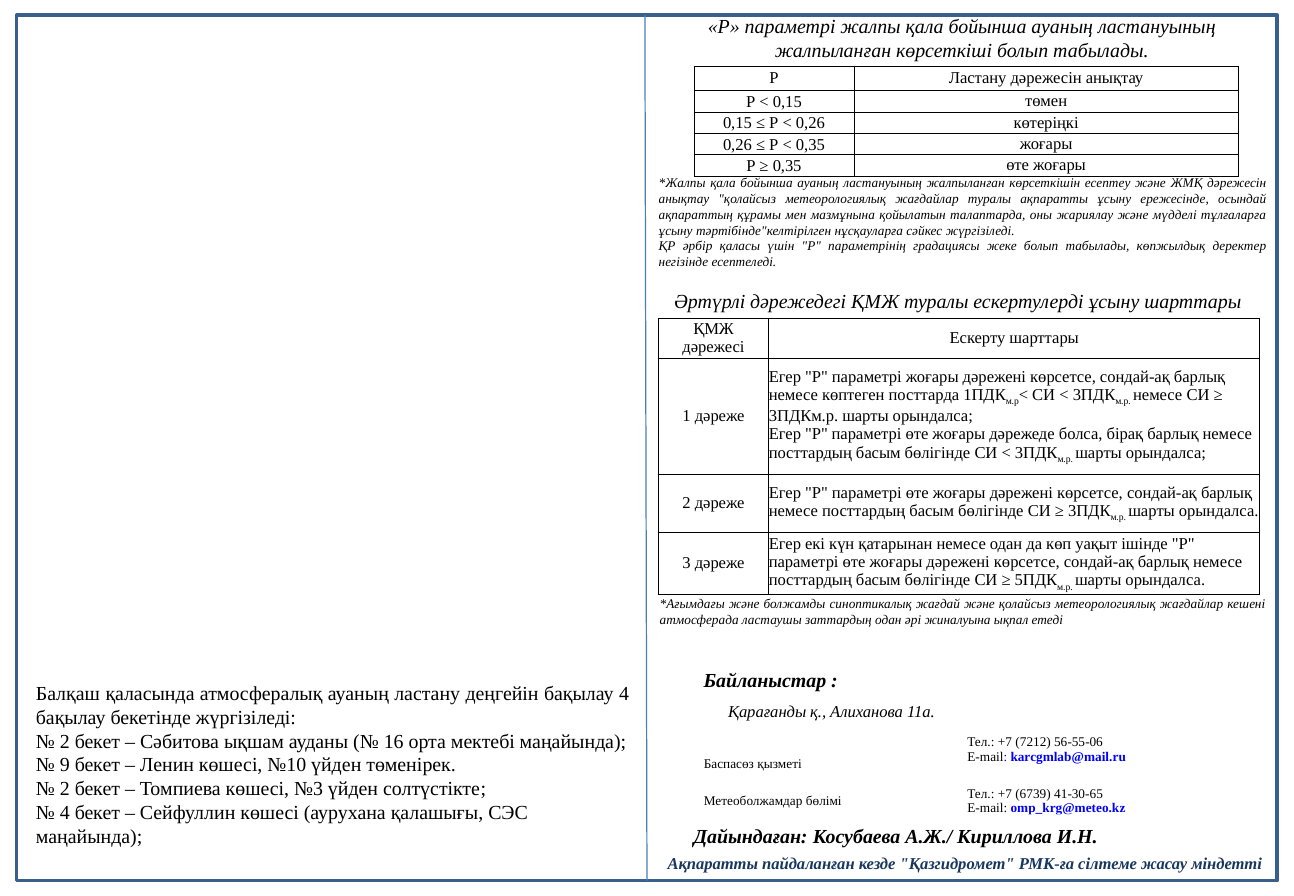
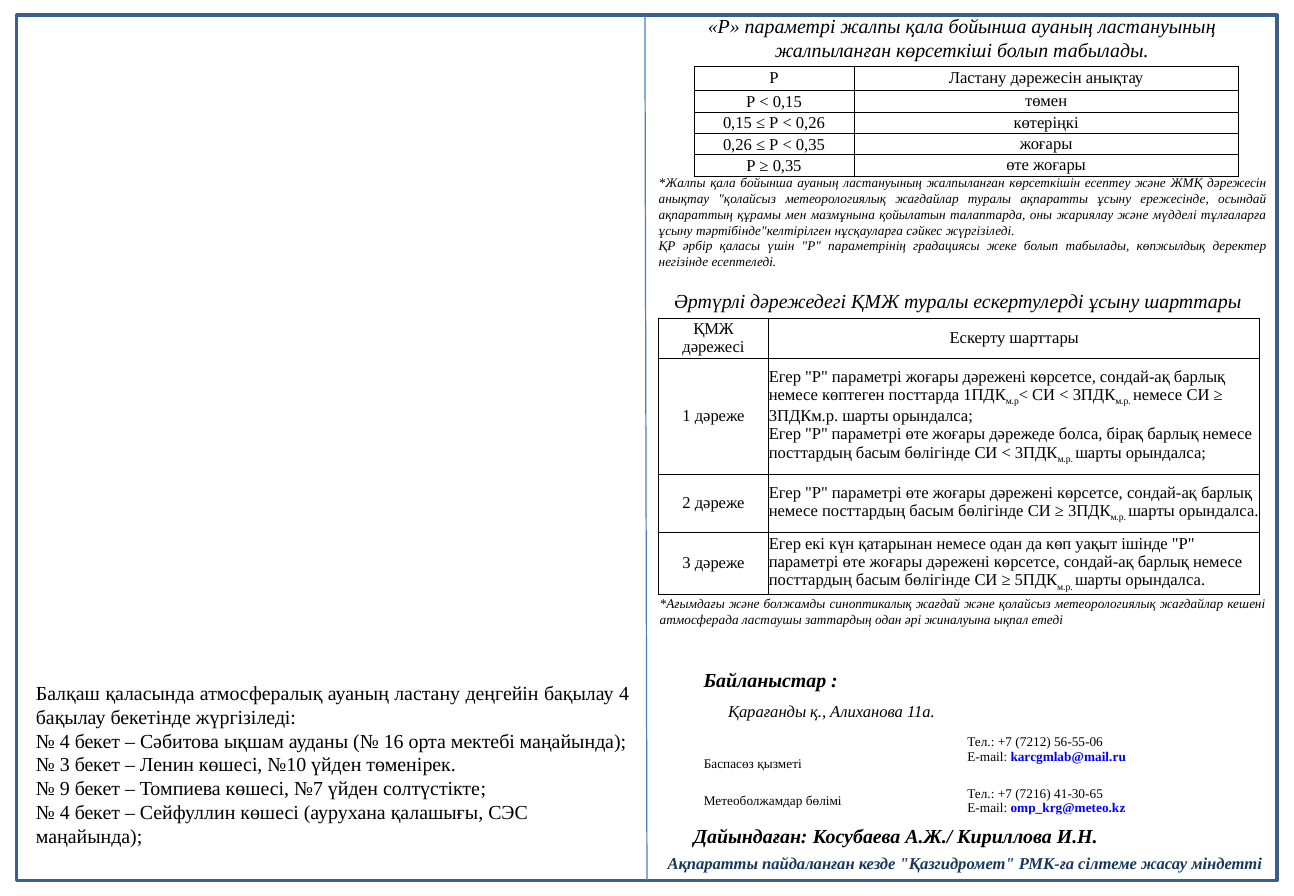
2: 2 -> 4 (65, 741)
9: 9 -> 3 (65, 765)
2: 2 -> 9 (65, 789)
№3: №3 -> №7 (309, 789)
6739: 6739 -> 7216 (1033, 794)
